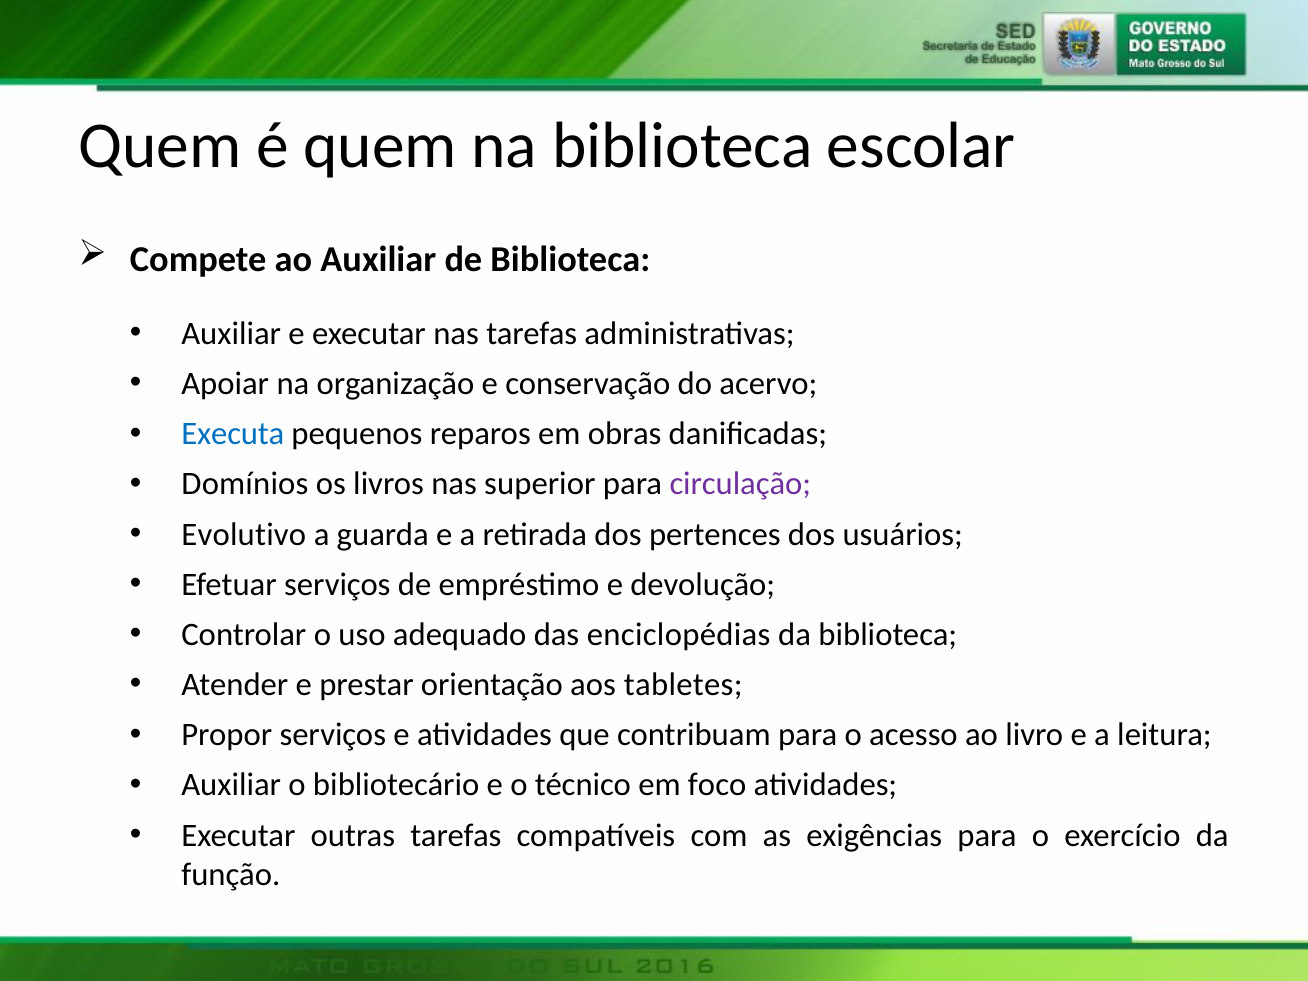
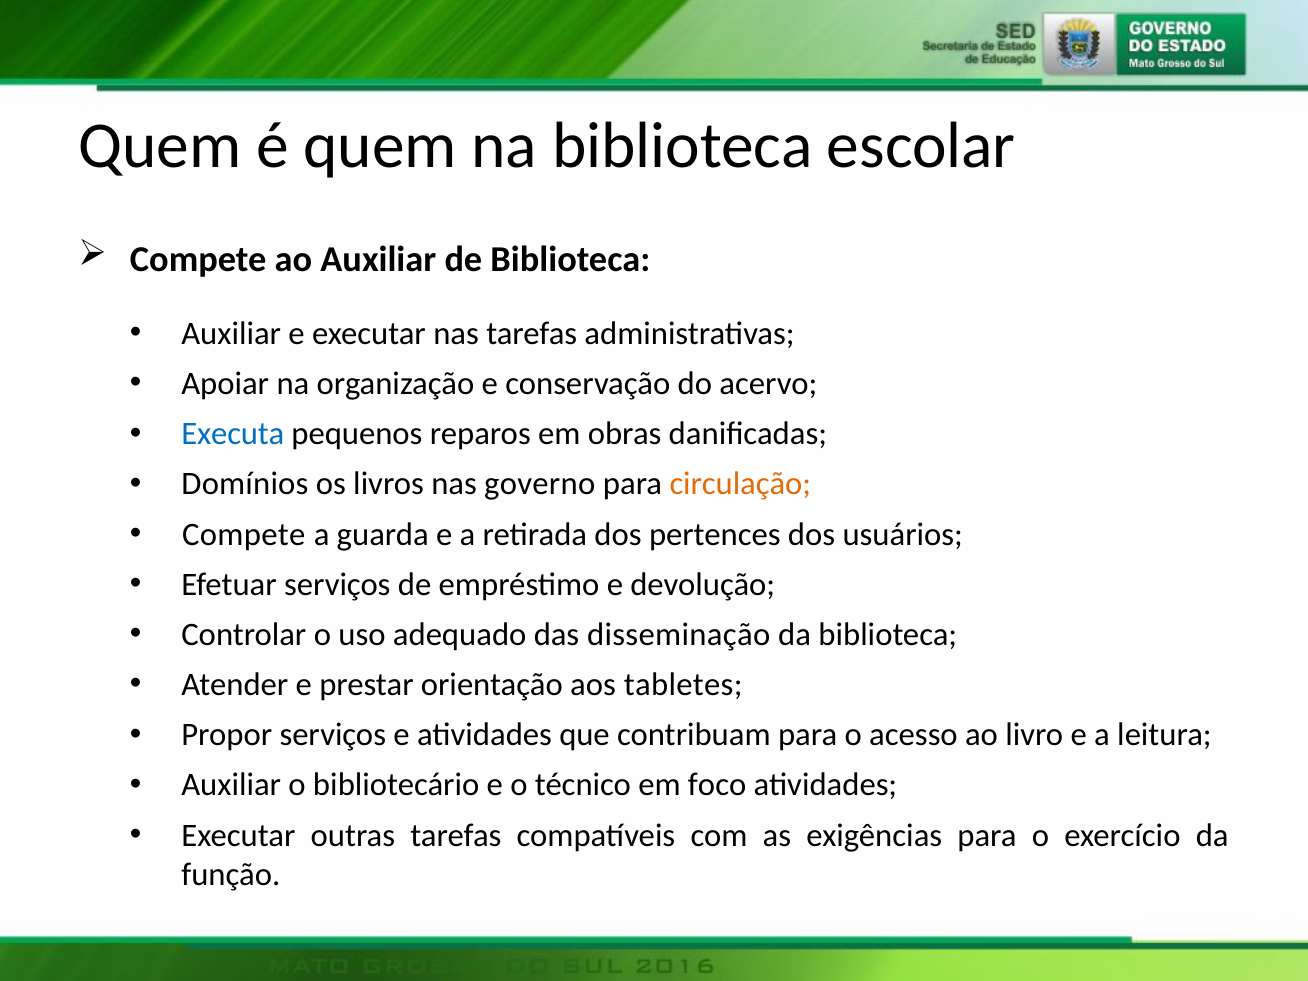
superior: superior -> governo (540, 484)
circulação colour: purple -> orange (740, 484)
Evolutivo: Evolutivo -> Compete (244, 534)
enciclopédias: enciclopédias -> disseminação (679, 635)
